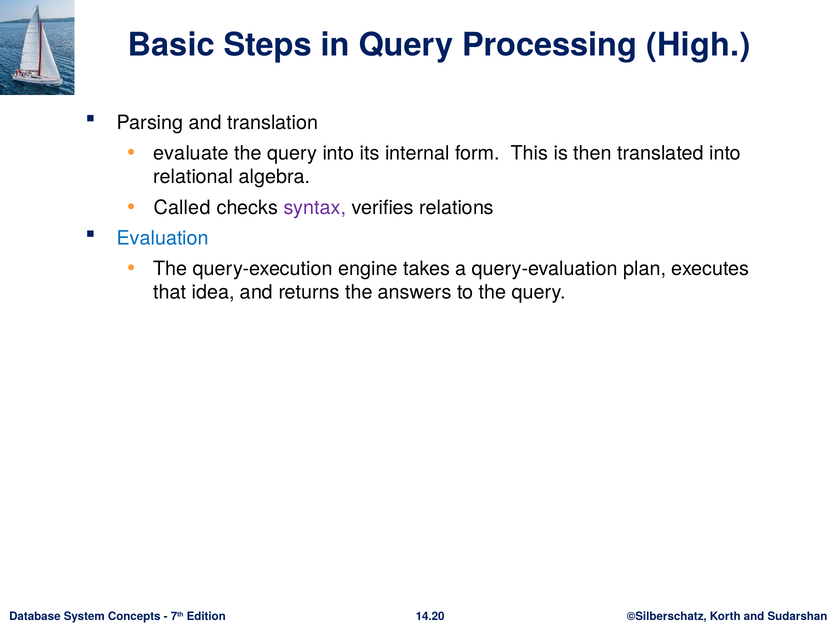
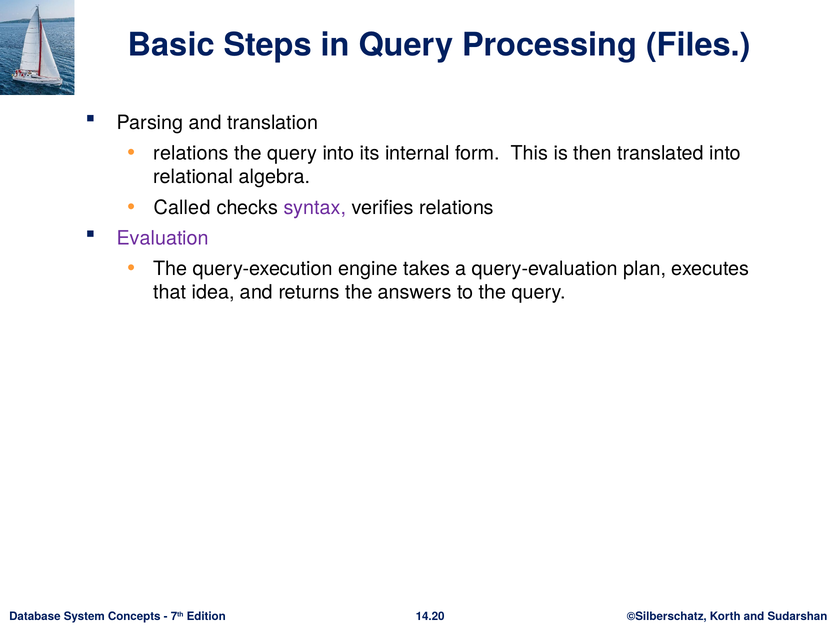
High: High -> Files (698, 45)
evaluate: evaluate -> relations (191, 153)
Evaluation colour: blue -> purple (163, 238)
